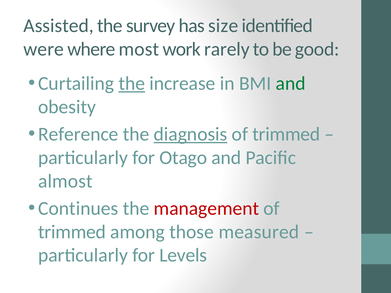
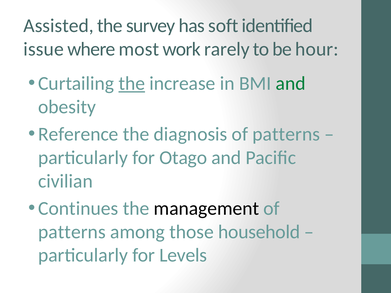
size: size -> soft (223, 26)
were: were -> issue (44, 49)
good: good -> hour (317, 49)
diagnosis underline: present -> none (191, 134)
trimmed: trimmed -> patterns (286, 134)
almost: almost -> civilian (65, 181)
management colour: red -> black (206, 209)
trimmed: trimmed -> patterns (72, 232)
measured: measured -> household (259, 232)
